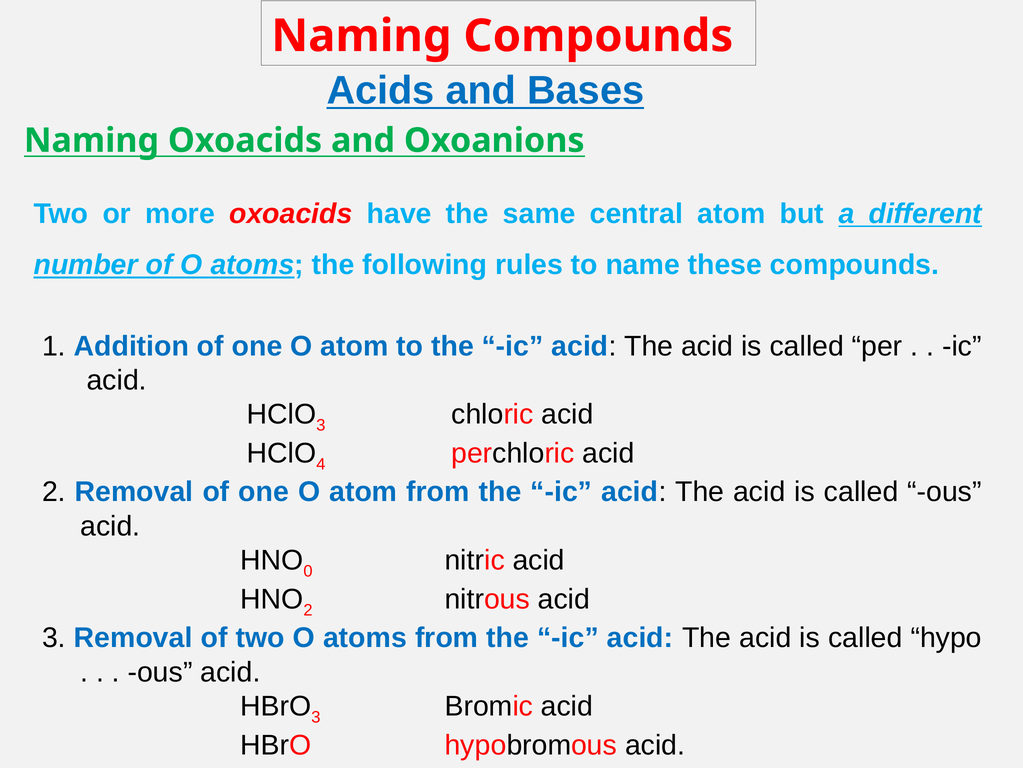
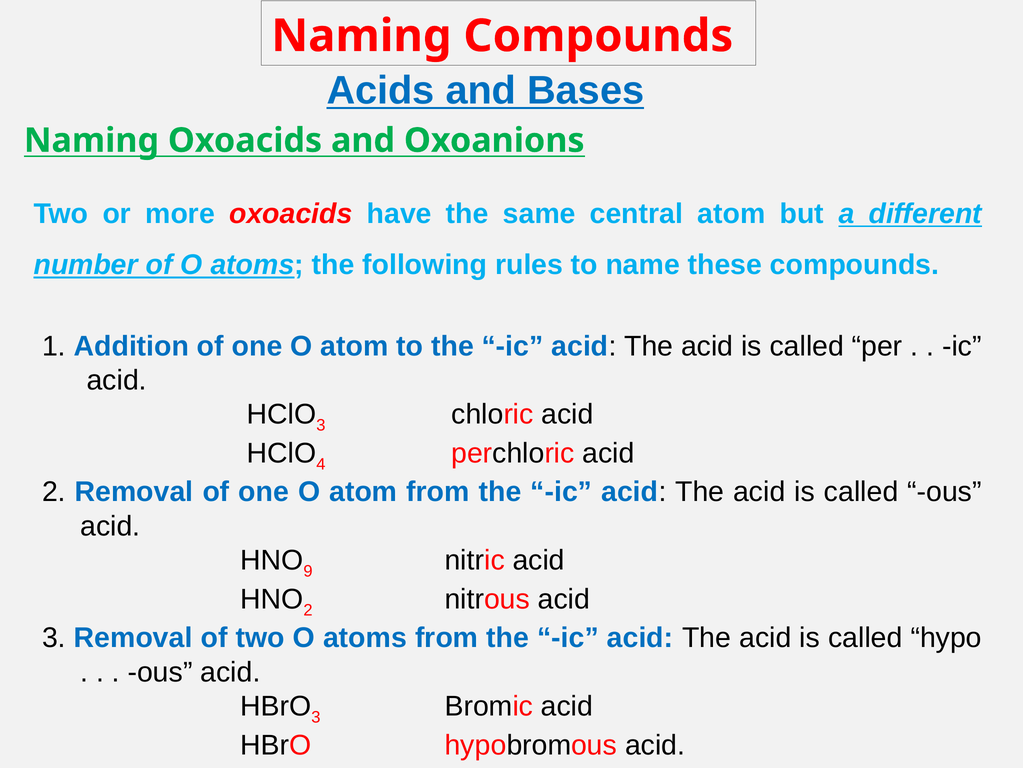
0: 0 -> 9 (308, 571)
